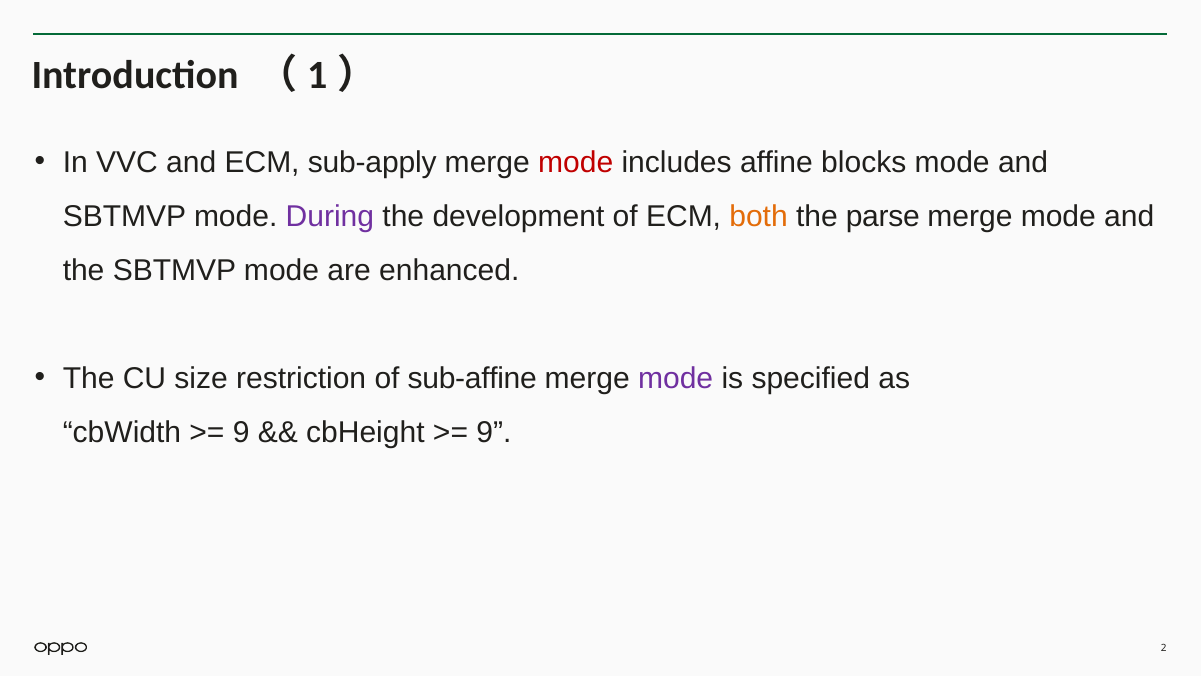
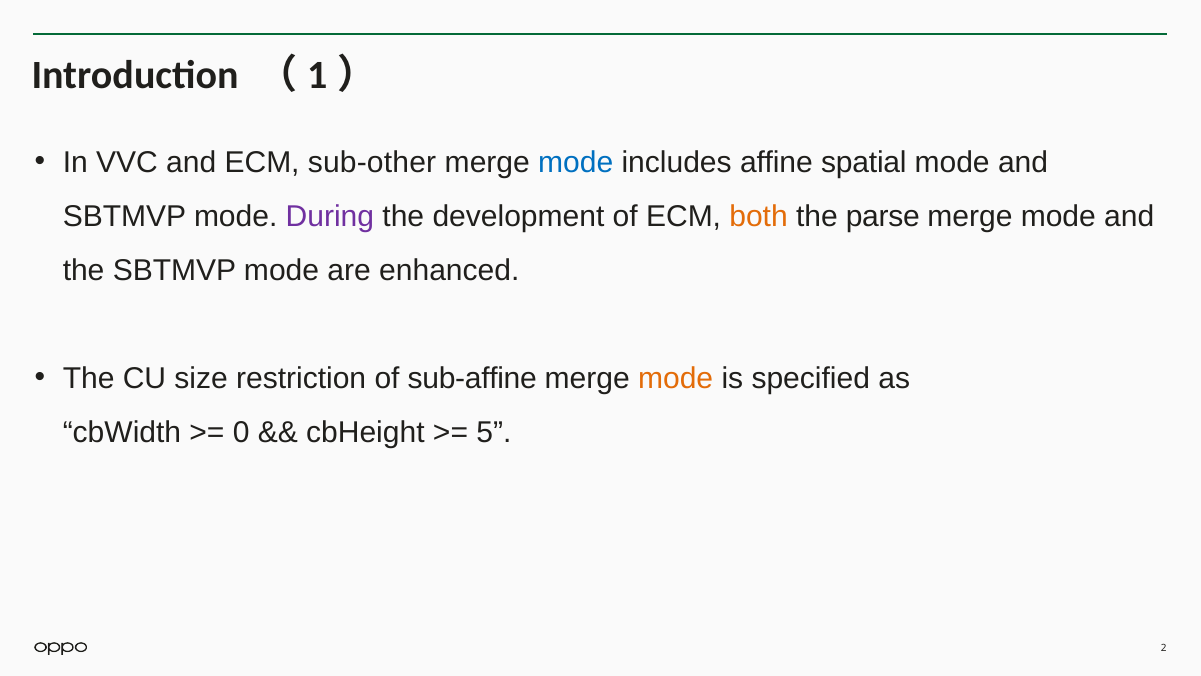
sub-apply: sub-apply -> sub-other (372, 162)
mode colour: red -> blue (576, 162)
blocks: blocks -> spatial (864, 162)
mode colour: purple -> orange (676, 378)
9: 9 -> 0 (241, 432)
9: 9 -> 5 (494, 432)
